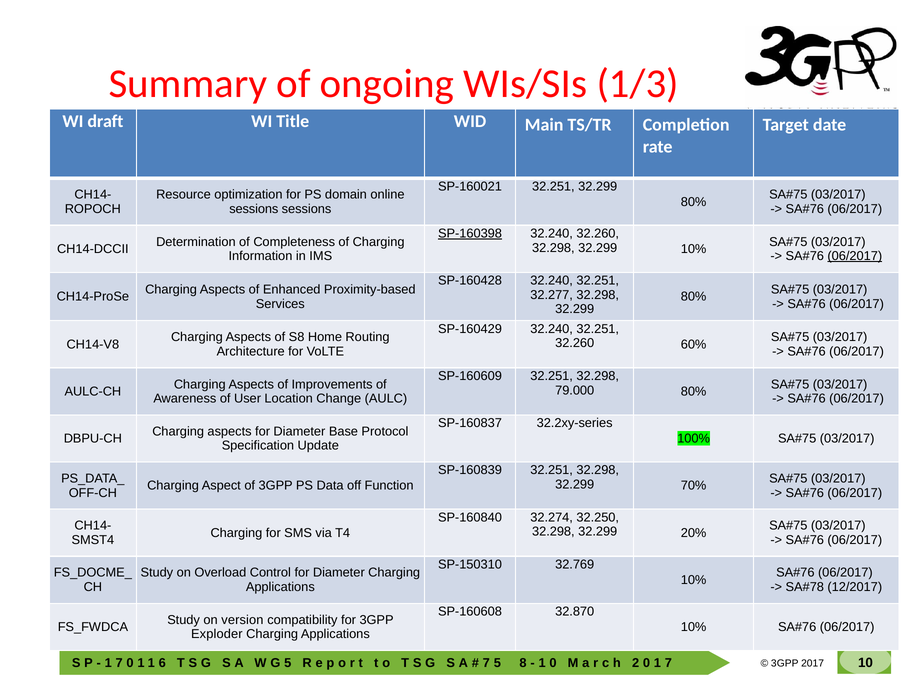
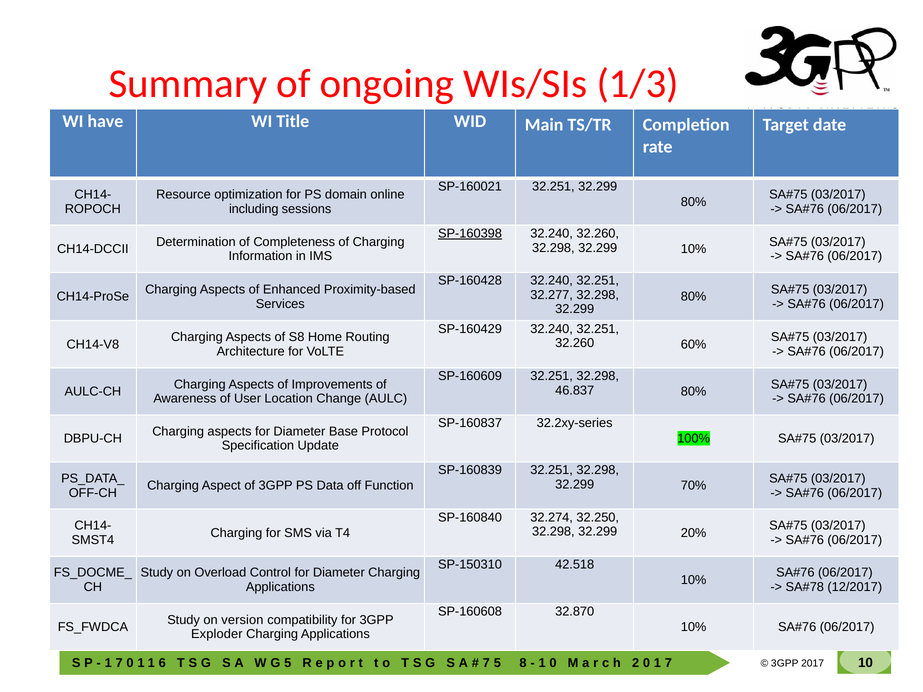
draft: draft -> have (105, 121)
sessions: sessions -> including (254, 209)
06/2017 underline: present -> none (855, 256)
79.000: 79.000 -> 46.837 (575, 390)
32.769: 32.769 -> 42.518 (575, 565)
